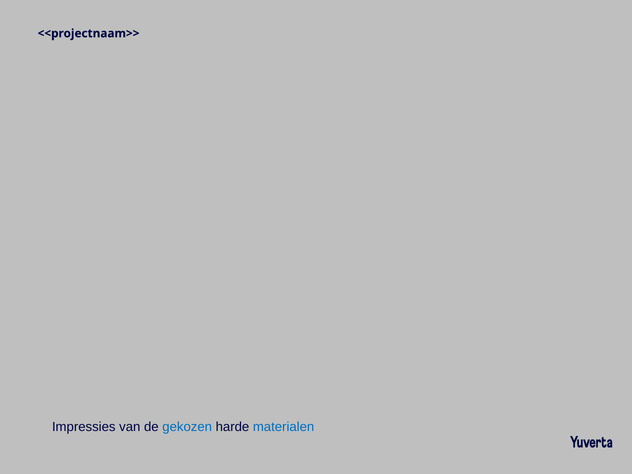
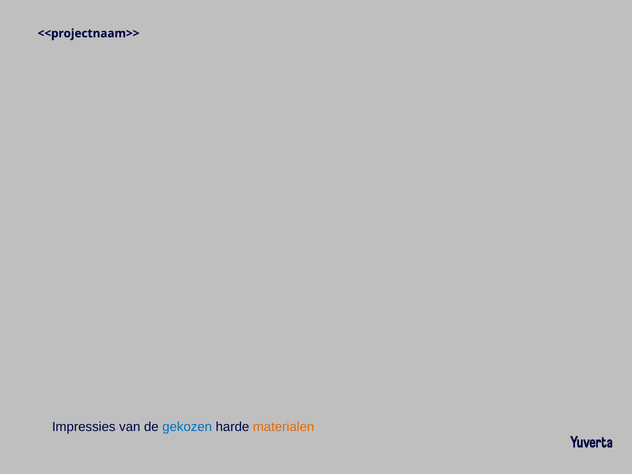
materialen colour: blue -> orange (284, 427)
